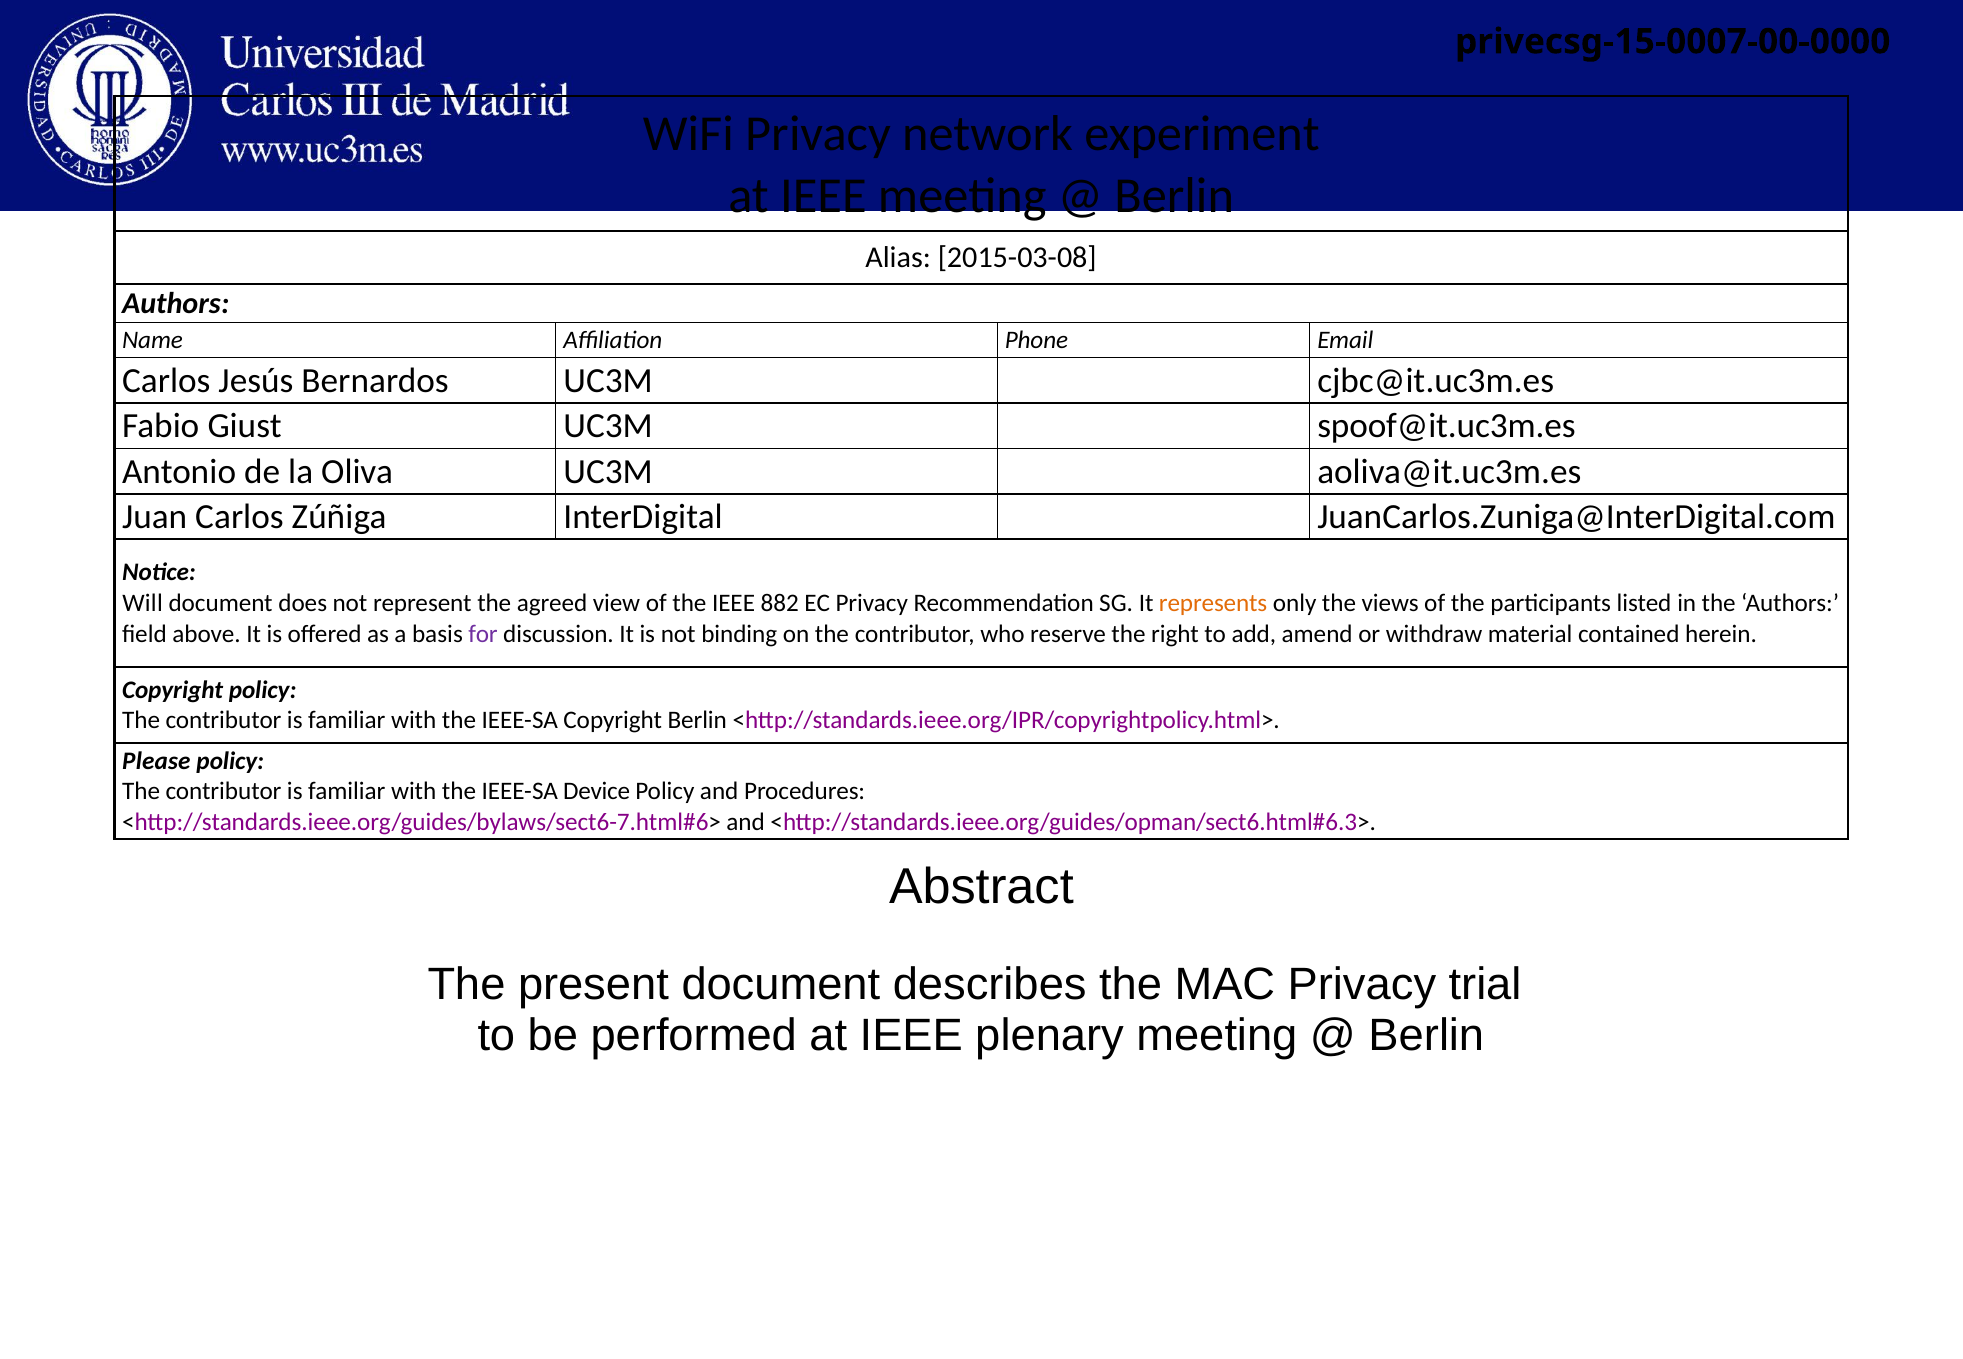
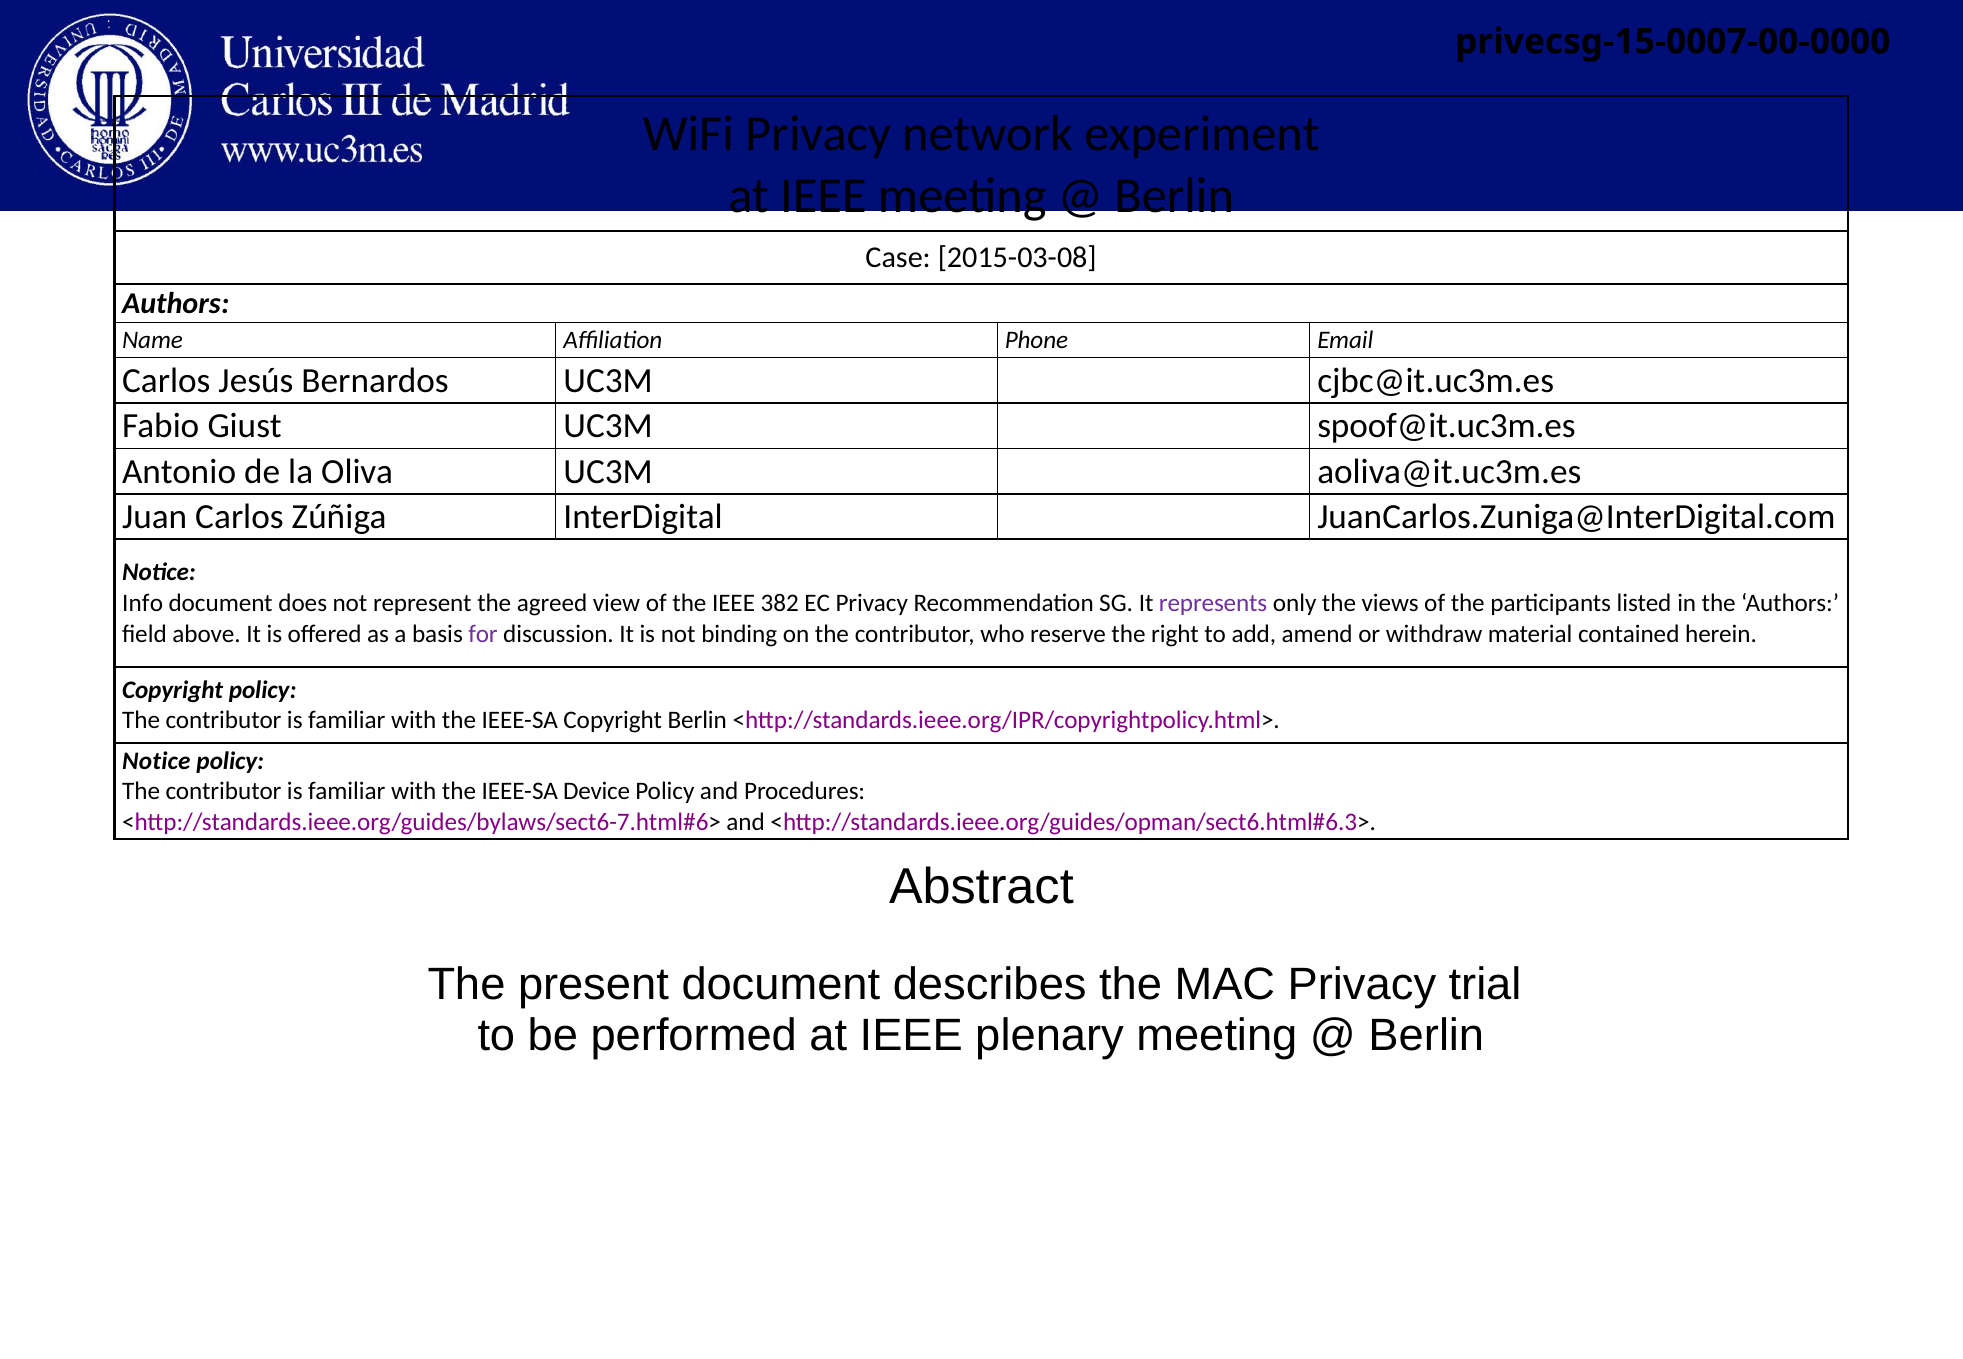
Alias: Alias -> Case (898, 258)
Will: Will -> Info (143, 603)
882: 882 -> 382 (780, 603)
represents colour: orange -> purple (1213, 603)
Please: Please -> Notice (156, 761)
